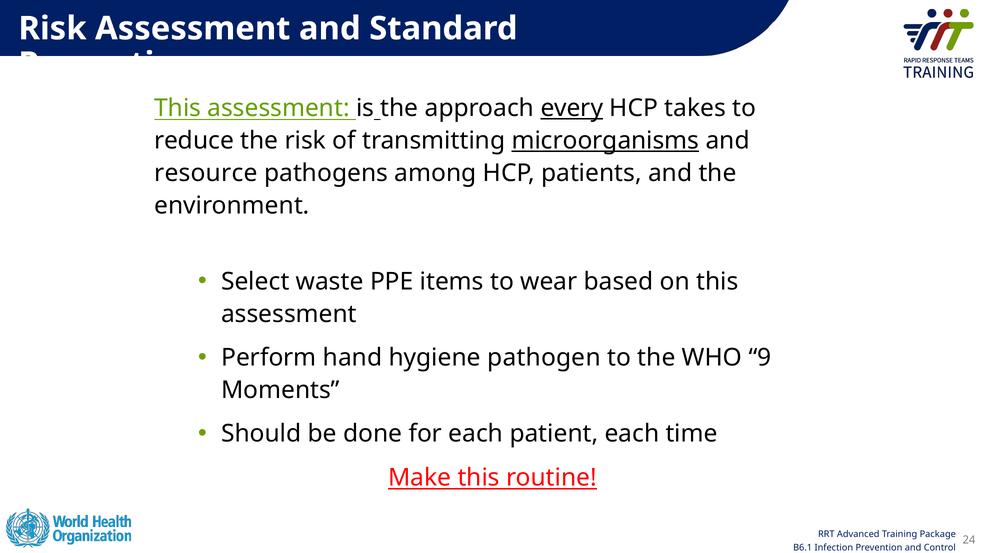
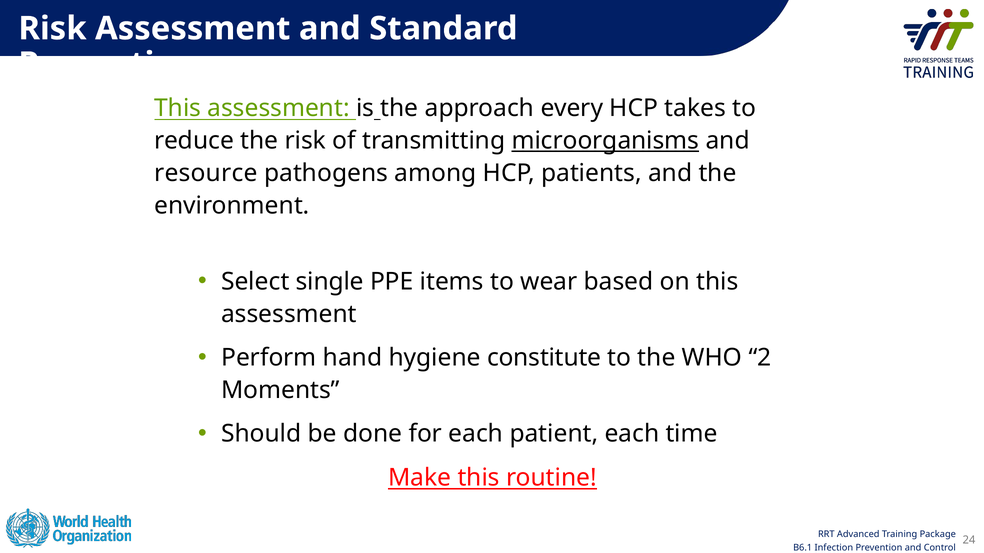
every underline: present -> none (572, 108)
waste: waste -> single (330, 282)
pathogen: pathogen -> constitute (544, 358)
9: 9 -> 2 (760, 358)
